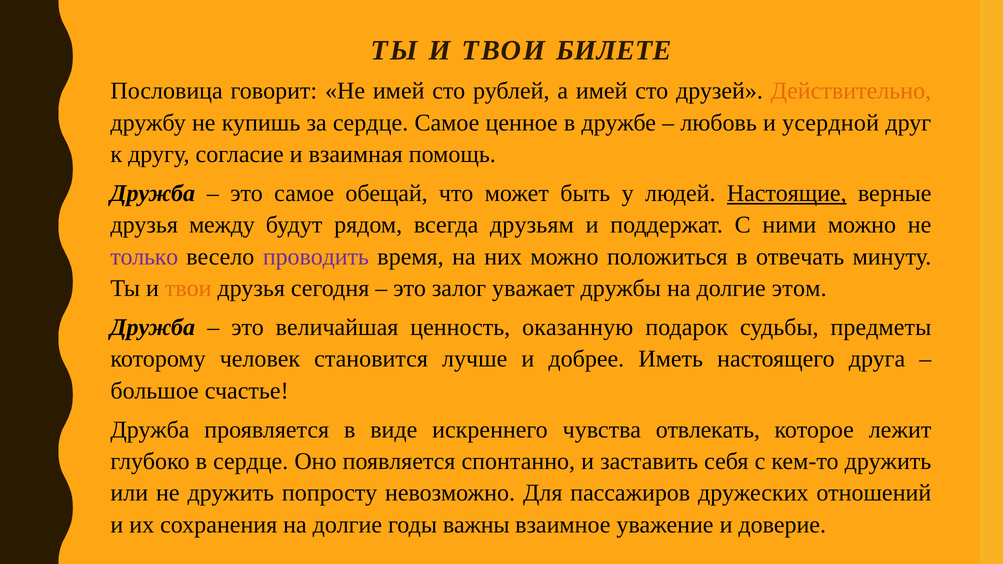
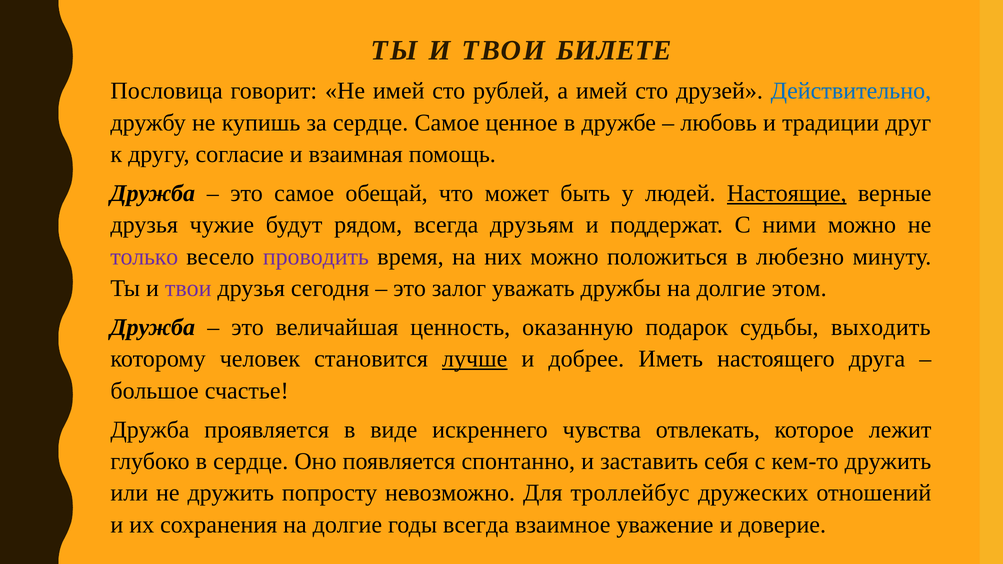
Действительно colour: orange -> blue (851, 91)
усердной: усердной -> традиции (831, 123)
между: между -> чужие (222, 225)
отвечать: отвечать -> любезно (800, 257)
твои colour: orange -> purple (188, 288)
уважает: уважает -> уважать (533, 288)
предметы: предметы -> выходить (881, 327)
лучше underline: none -> present (475, 359)
пассажиров: пассажиров -> троллейбус (630, 493)
годы важны: важны -> всегда (476, 525)
